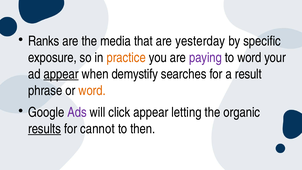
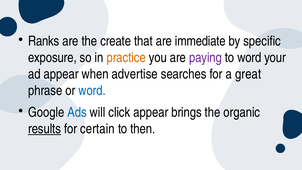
media: media -> create (116, 41)
yesterday: yesterday -> immediate (200, 41)
appear underline: present -> none (61, 74)
demystify: demystify -> advertise (135, 74)
result: result -> great (248, 74)
word colour: orange -> blue (92, 90)
Ads colour: purple -> blue (77, 112)
letting: letting -> brings (186, 112)
cannot: cannot -> certain (97, 129)
